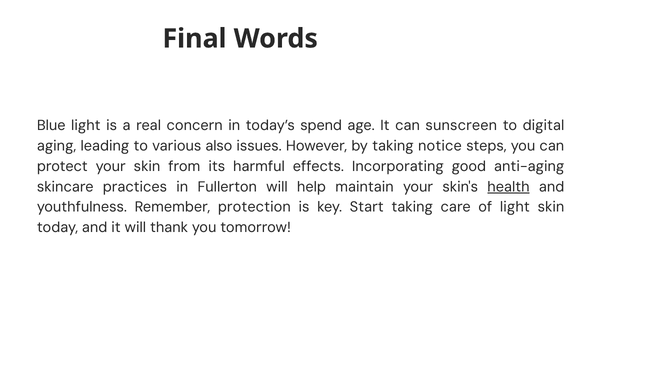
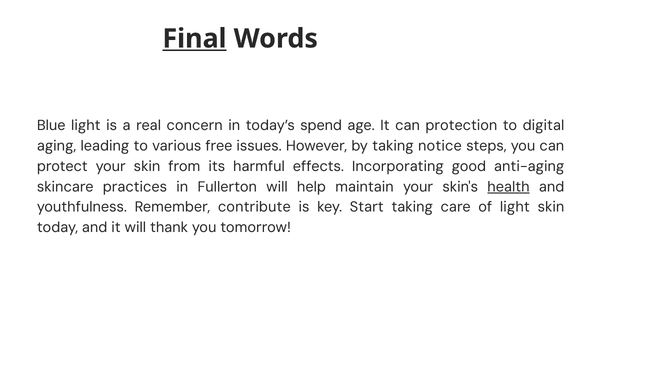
Final underline: none -> present (195, 39)
sunscreen: sunscreen -> protection (461, 126)
also: also -> free (219, 146)
protection: protection -> contribute (254, 207)
